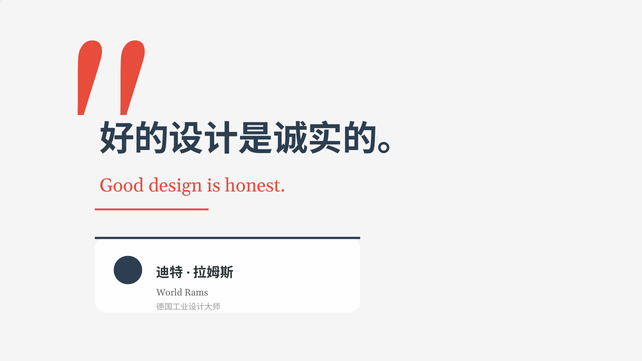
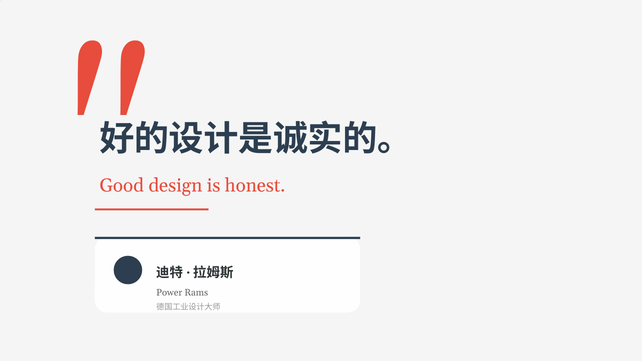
World: World -> Power (169, 293)
